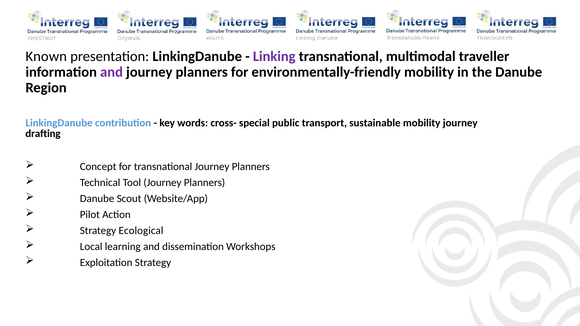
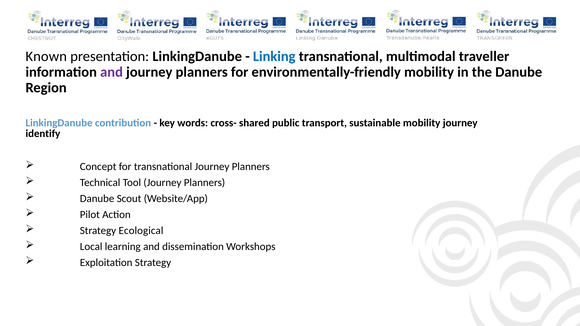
Linking colour: purple -> blue (274, 56)
special: special -> shared (254, 123)
drafting: drafting -> identify (43, 134)
